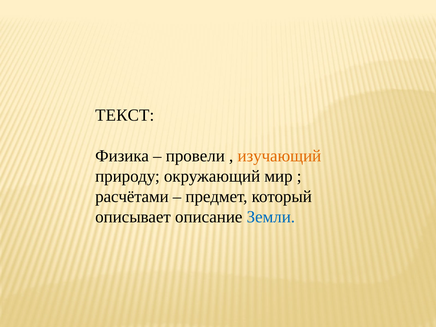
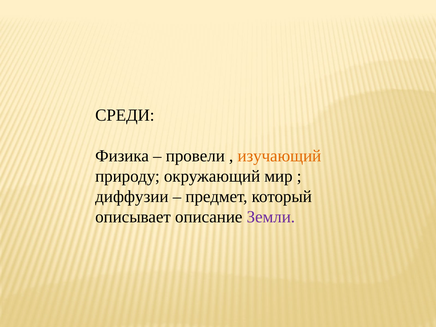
ТЕКСТ: ТЕКСТ -> СРЕДИ (125, 115)
расчётами: расчётами -> диффузии (132, 197)
Земли colour: blue -> purple (271, 217)
